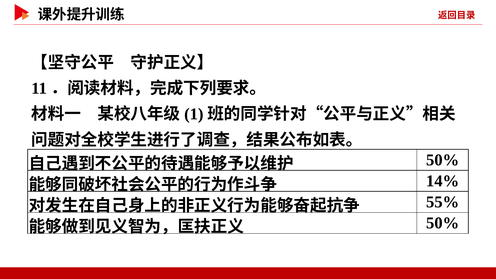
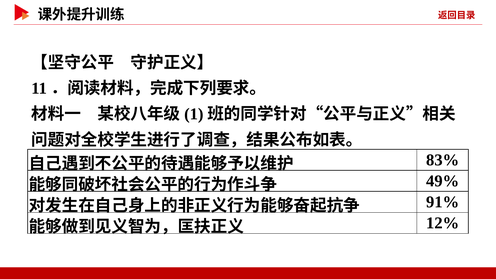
50%: 50% -> 83% (443, 160)
14%: 14% -> 49% (443, 181)
55%: 55% -> 91% (443, 202)
50%: 50% -> 12% (443, 223)
